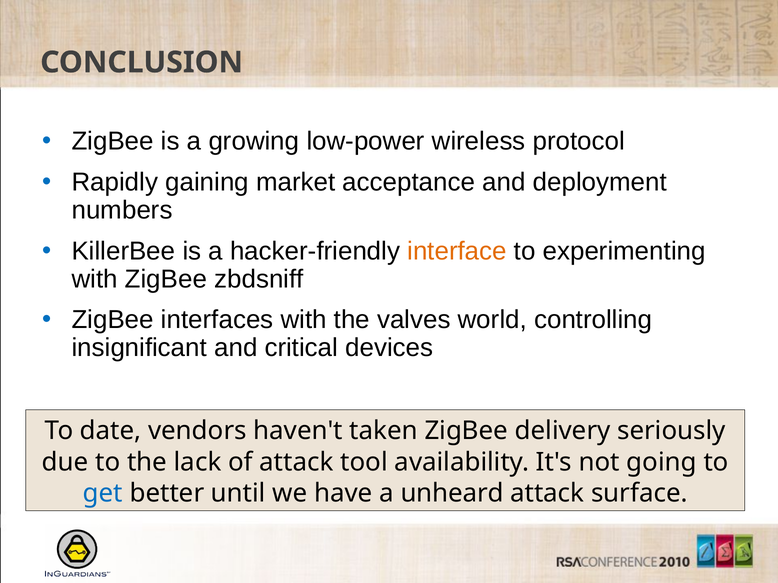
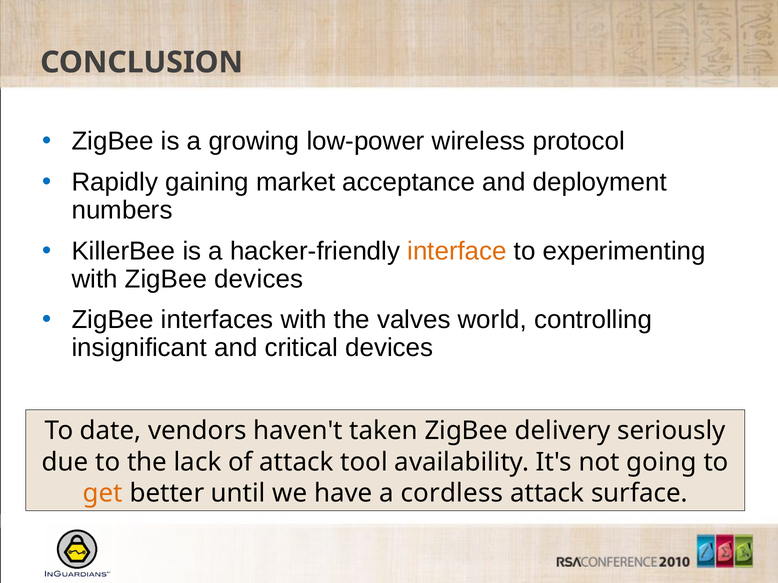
ZigBee zbdsniff: zbdsniff -> devices (259, 279)
get colour: blue -> orange (103, 493)
unheard: unheard -> cordless (452, 493)
